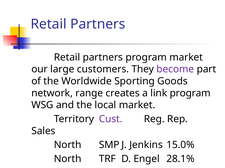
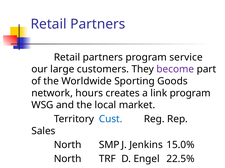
program market: market -> service (186, 57)
range: range -> hours (89, 93)
Cust colour: purple -> blue (111, 120)
28.1%: 28.1% -> 22.5% (180, 160)
